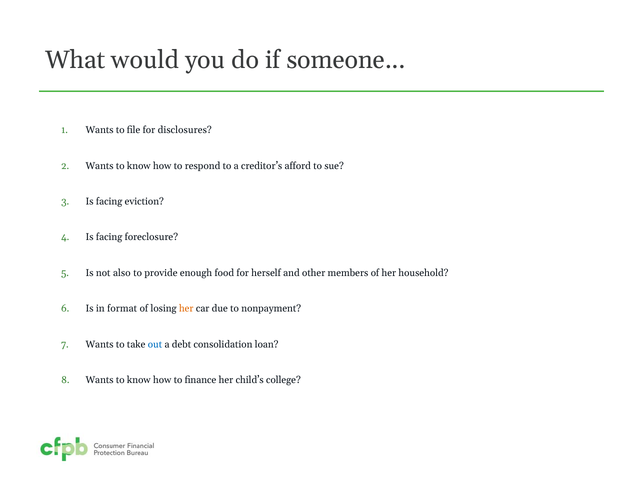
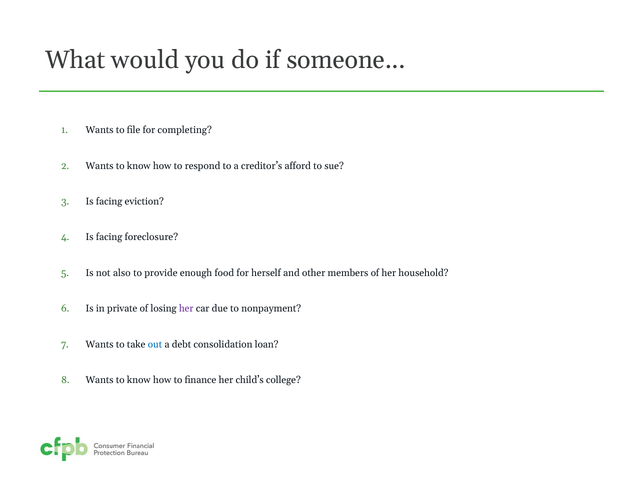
disclosures: disclosures -> completing (185, 130)
format: format -> private (122, 309)
her colour: orange -> purple (186, 309)
